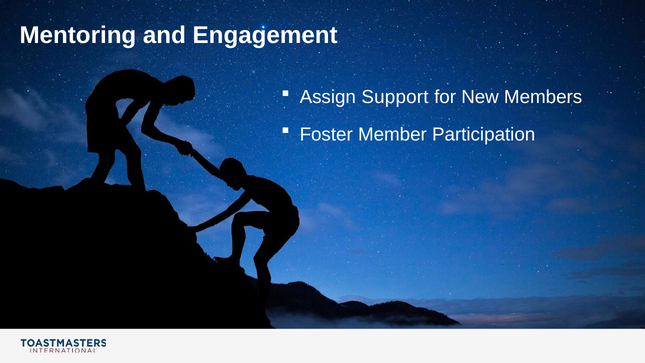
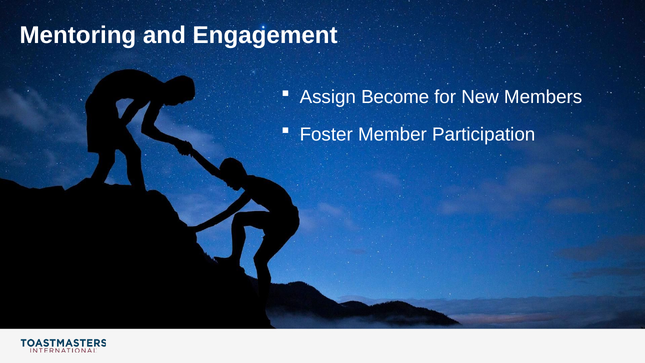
Support: Support -> Become (395, 97)
